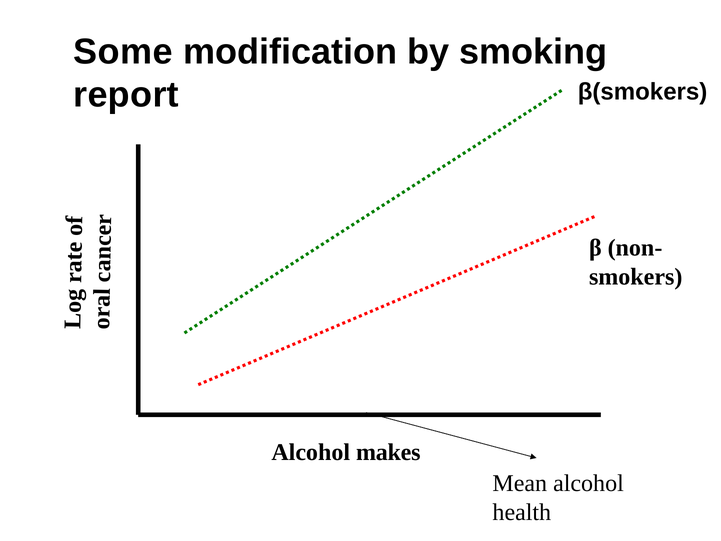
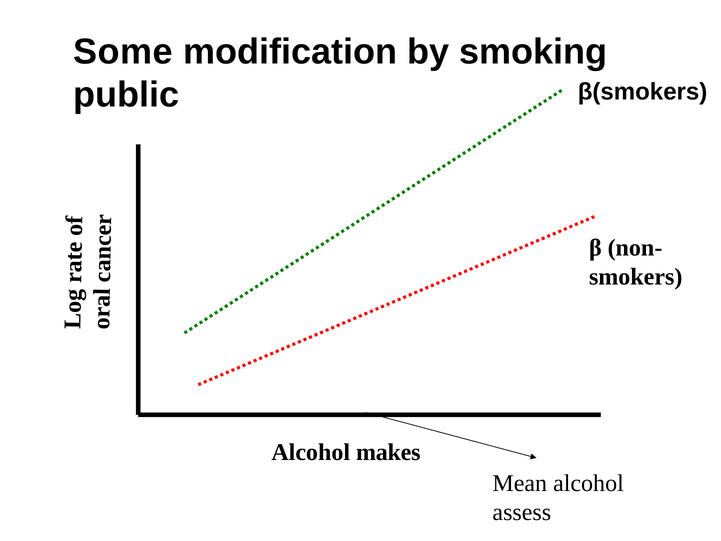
report: report -> public (126, 95)
health: health -> assess (522, 512)
